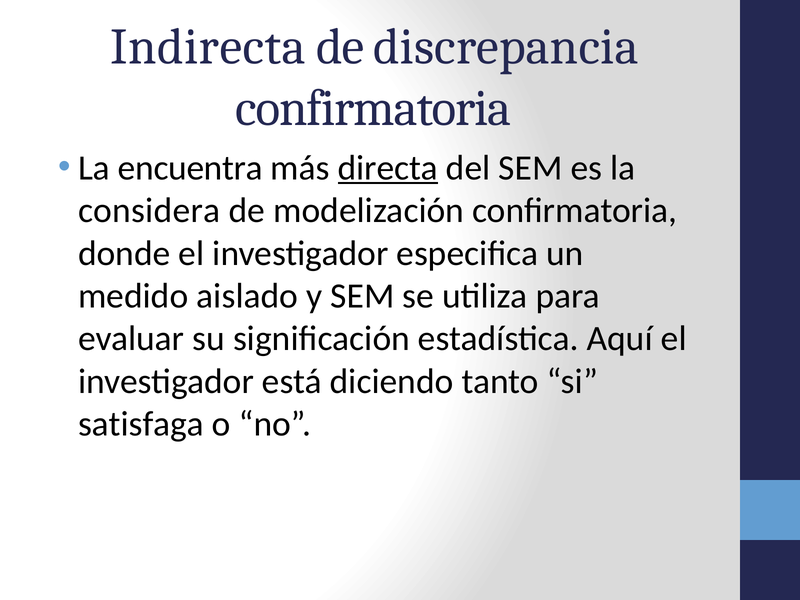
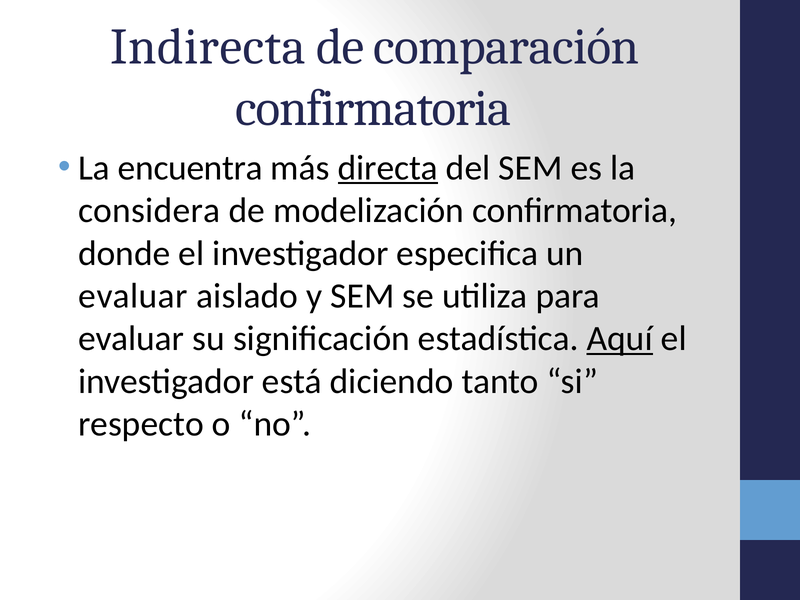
discrepancia: discrepancia -> comparación (506, 47)
medido: medido -> evaluar (133, 296)
Aquí underline: none -> present (620, 339)
satisfaga: satisfaga -> respecto (141, 424)
